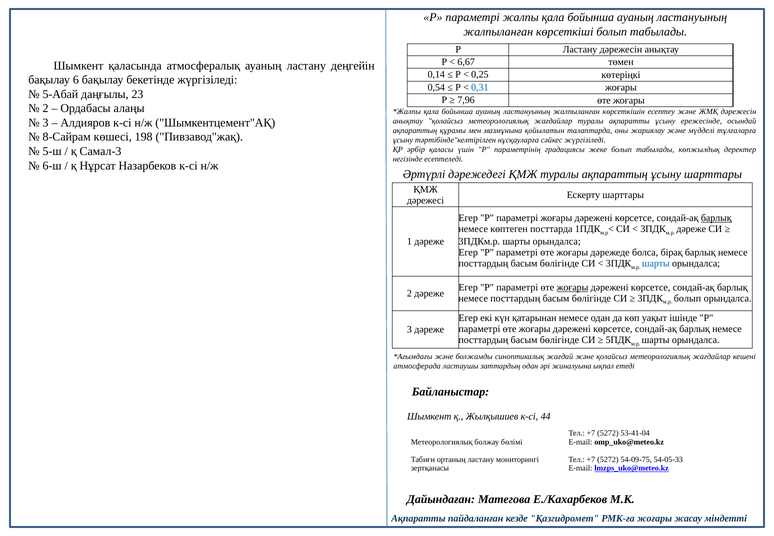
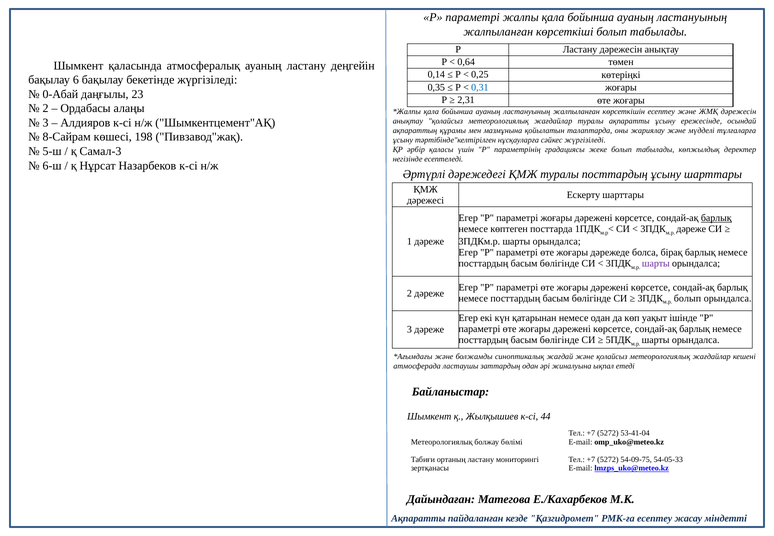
6,67: 6,67 -> 0,64 (466, 62)
0,54: 0,54 -> 0,35 (436, 87)
5-Абай: 5-Абай -> 0-Абай (60, 94)
7,96: 7,96 -> 2,31 (466, 100)
туралы ақпараттың: ақпараттың -> посттардың (615, 174)
шарты colour: blue -> purple (656, 263)
жоғары underline: present -> none (572, 287)
РМК-ға жоғары: жоғары -> есептеу (655, 518)
